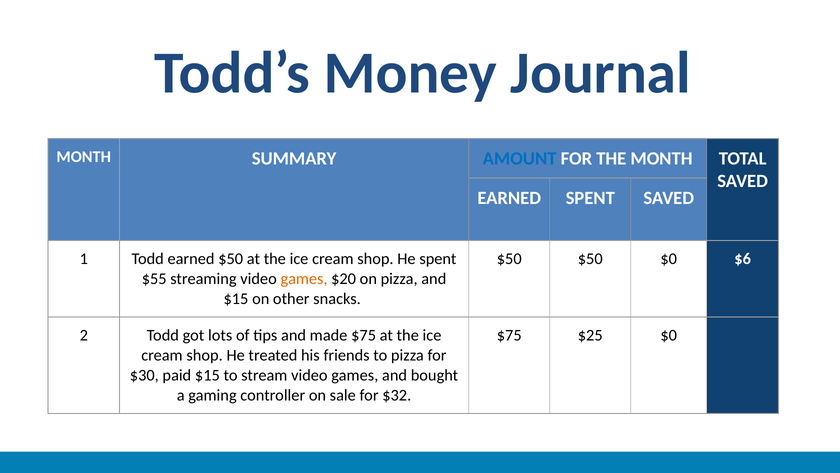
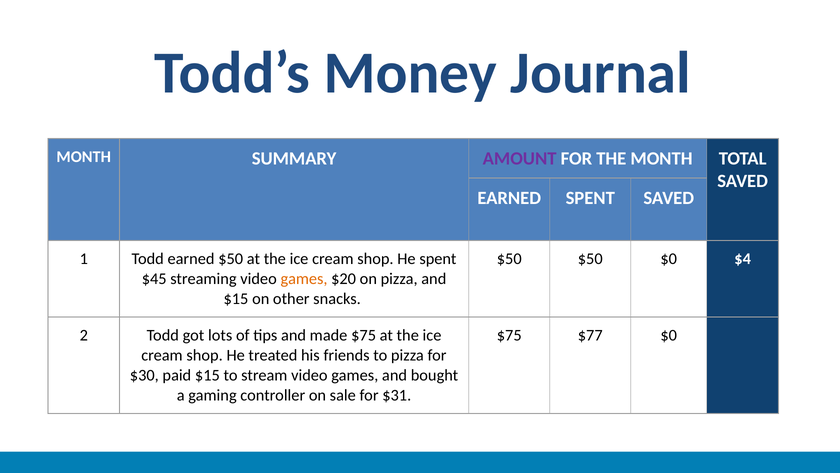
AMOUNT colour: blue -> purple (520, 158)
$6: $6 -> $4 (743, 259)
$55: $55 -> $45 (154, 279)
$25: $25 -> $77 (590, 335)
$32: $32 -> $31 (397, 395)
